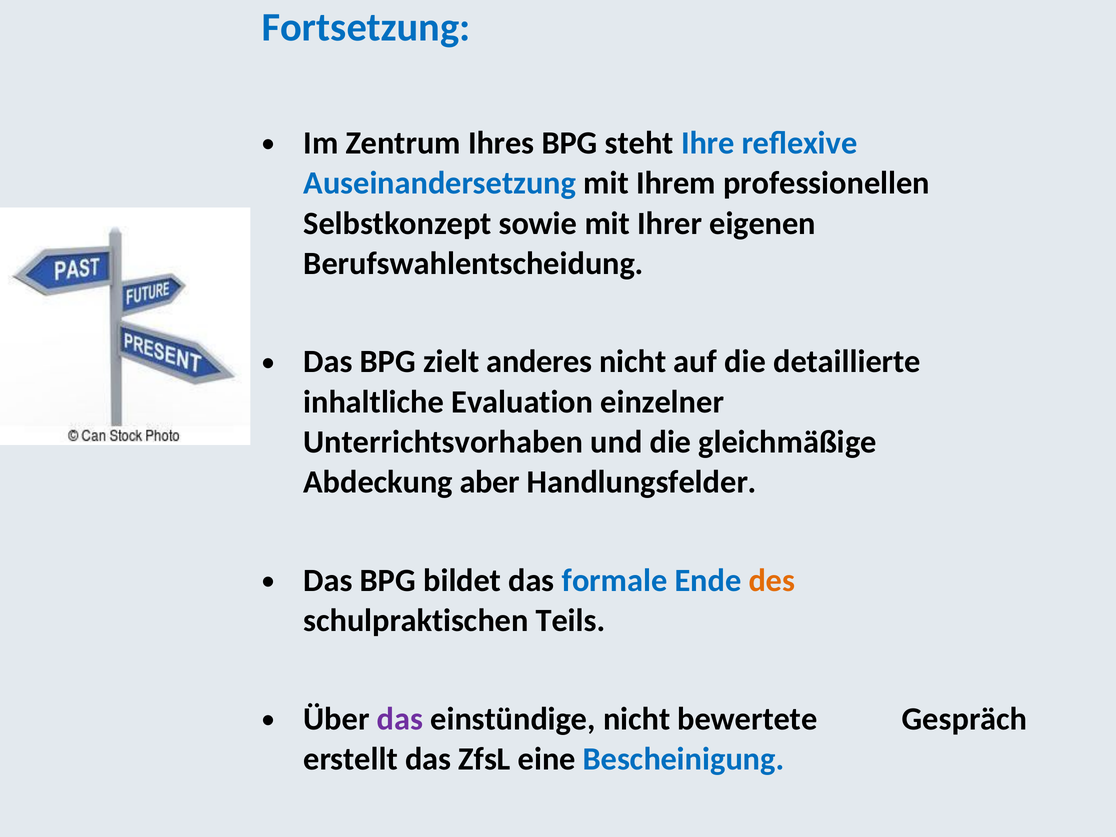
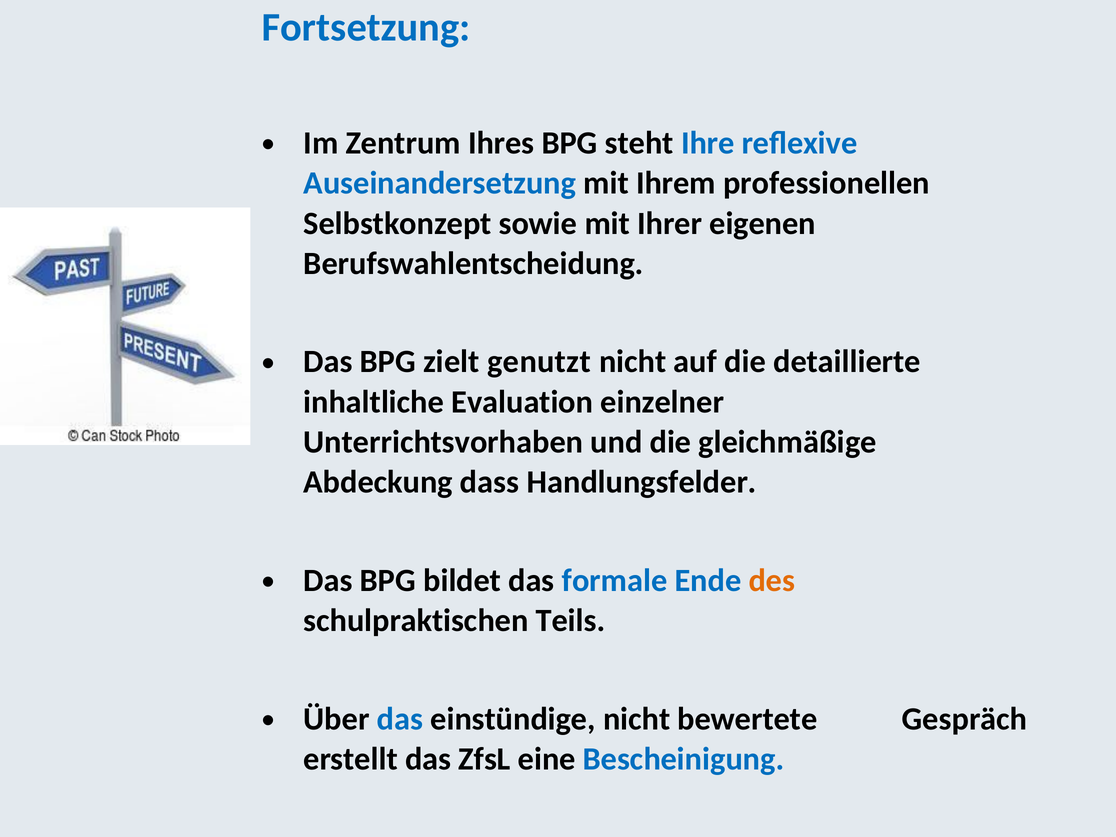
anderes: anderes -> genutzt (539, 362)
aber: aber -> dass (490, 482)
das colour: purple -> blue (400, 719)
